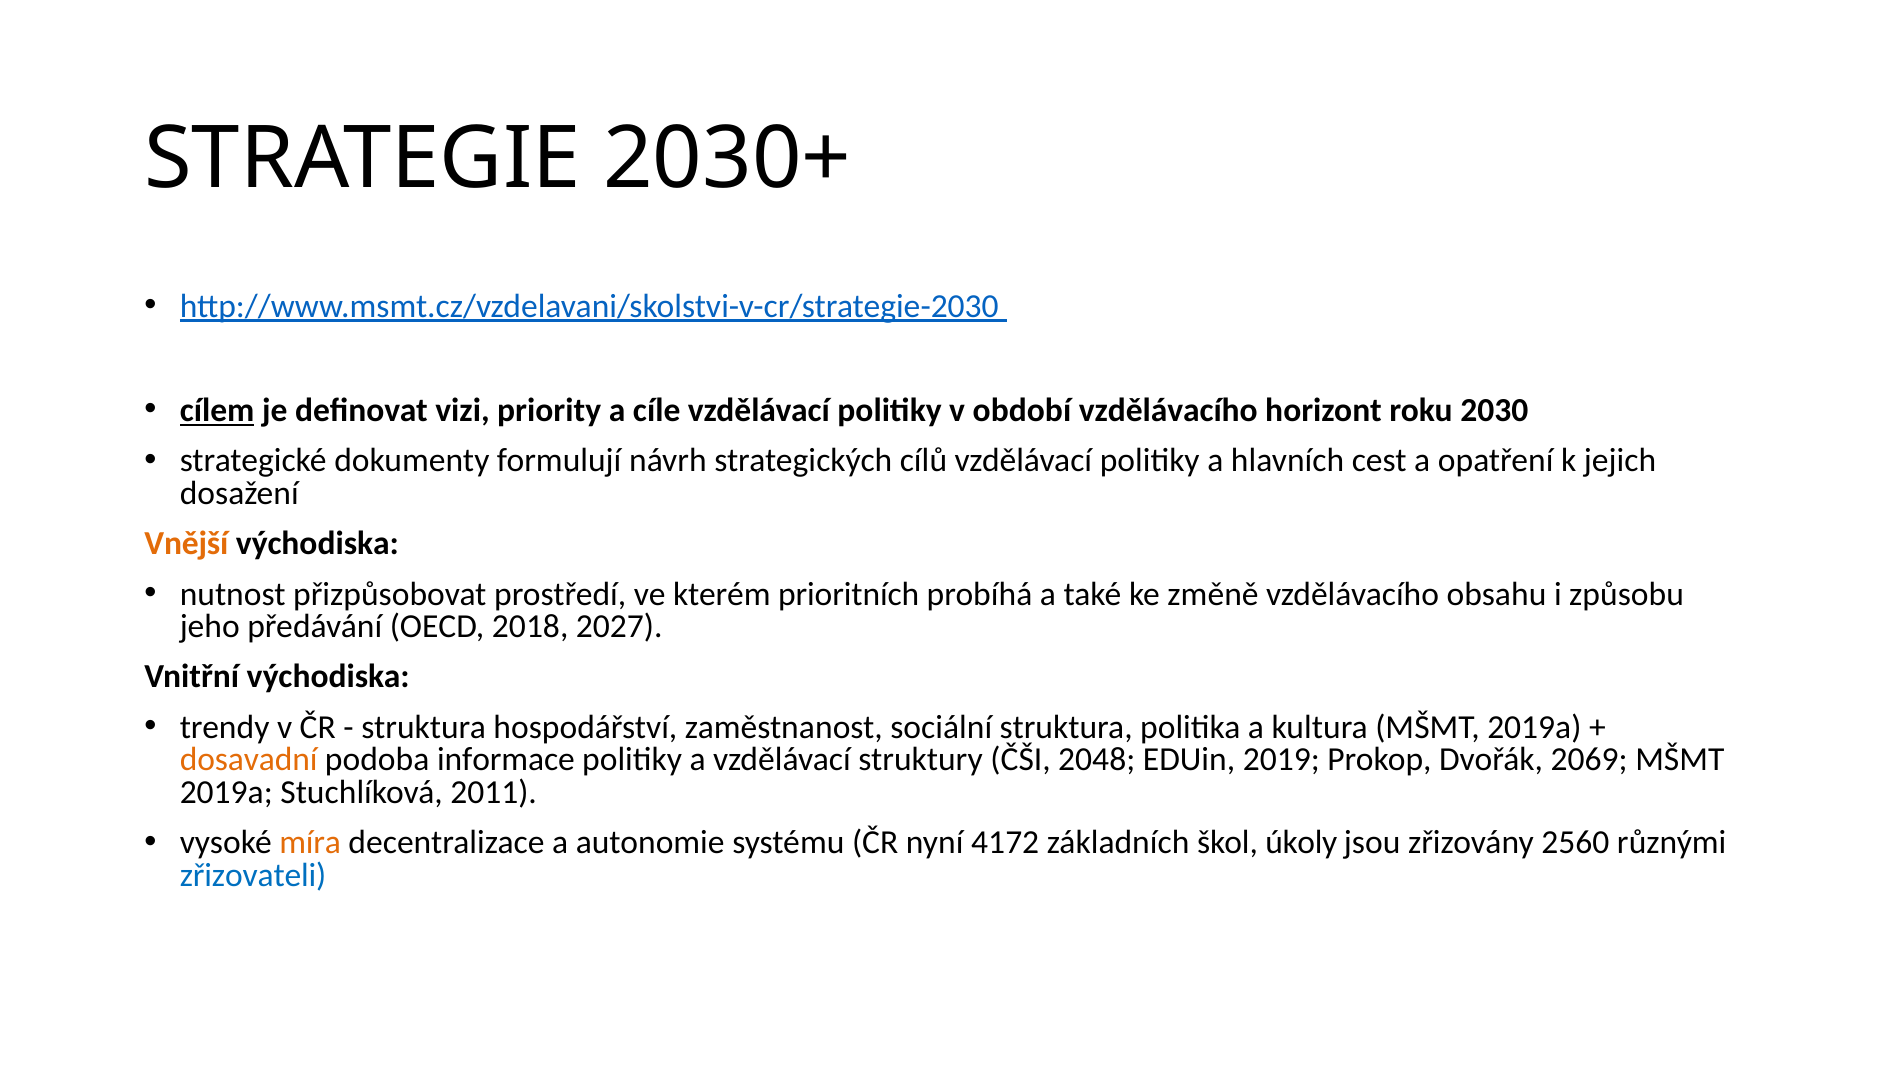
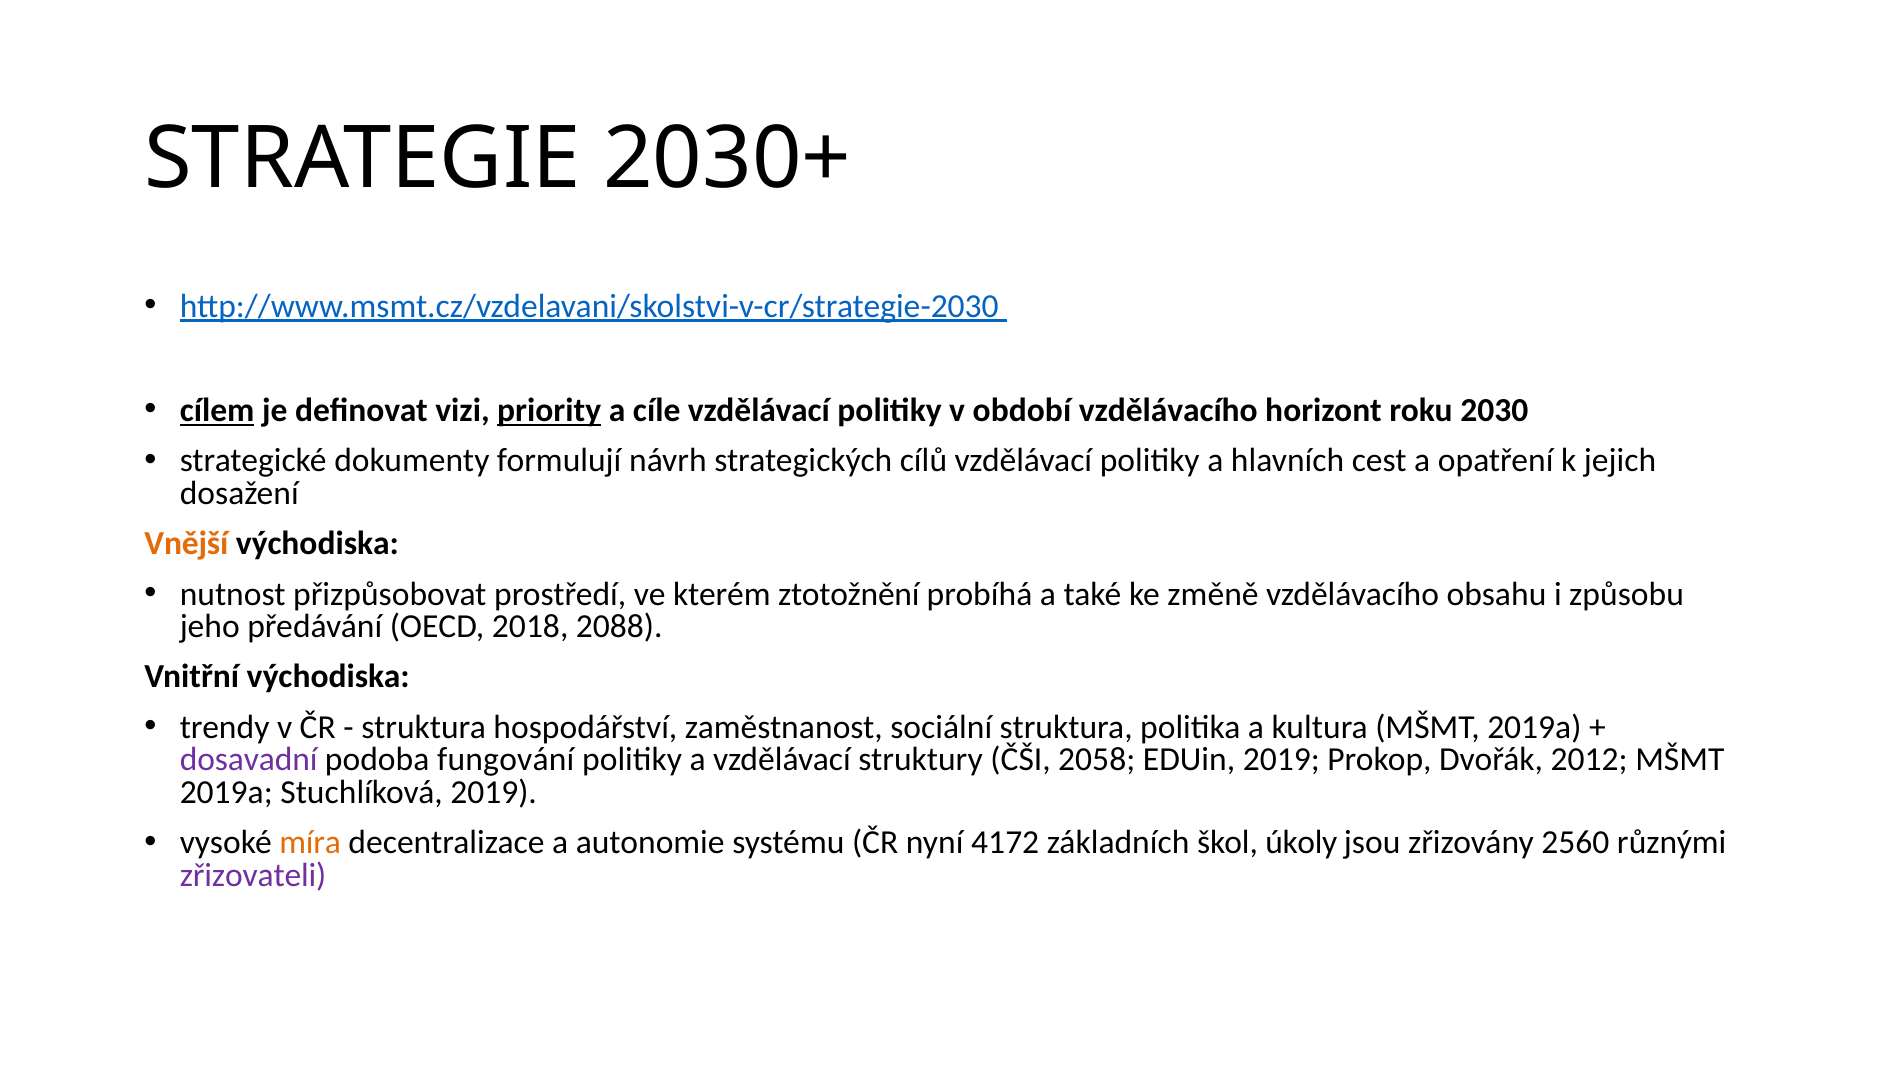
priority underline: none -> present (549, 410)
prioritních: prioritních -> ztotožnění (849, 594)
2027: 2027 -> 2088 (619, 626)
dosavadní colour: orange -> purple (249, 760)
informace: informace -> fungování (506, 760)
2048: 2048 -> 2058 (1097, 760)
2069: 2069 -> 2012 (1589, 760)
Stuchlíková 2011: 2011 -> 2019 (494, 792)
zřizovateli colour: blue -> purple (253, 875)
